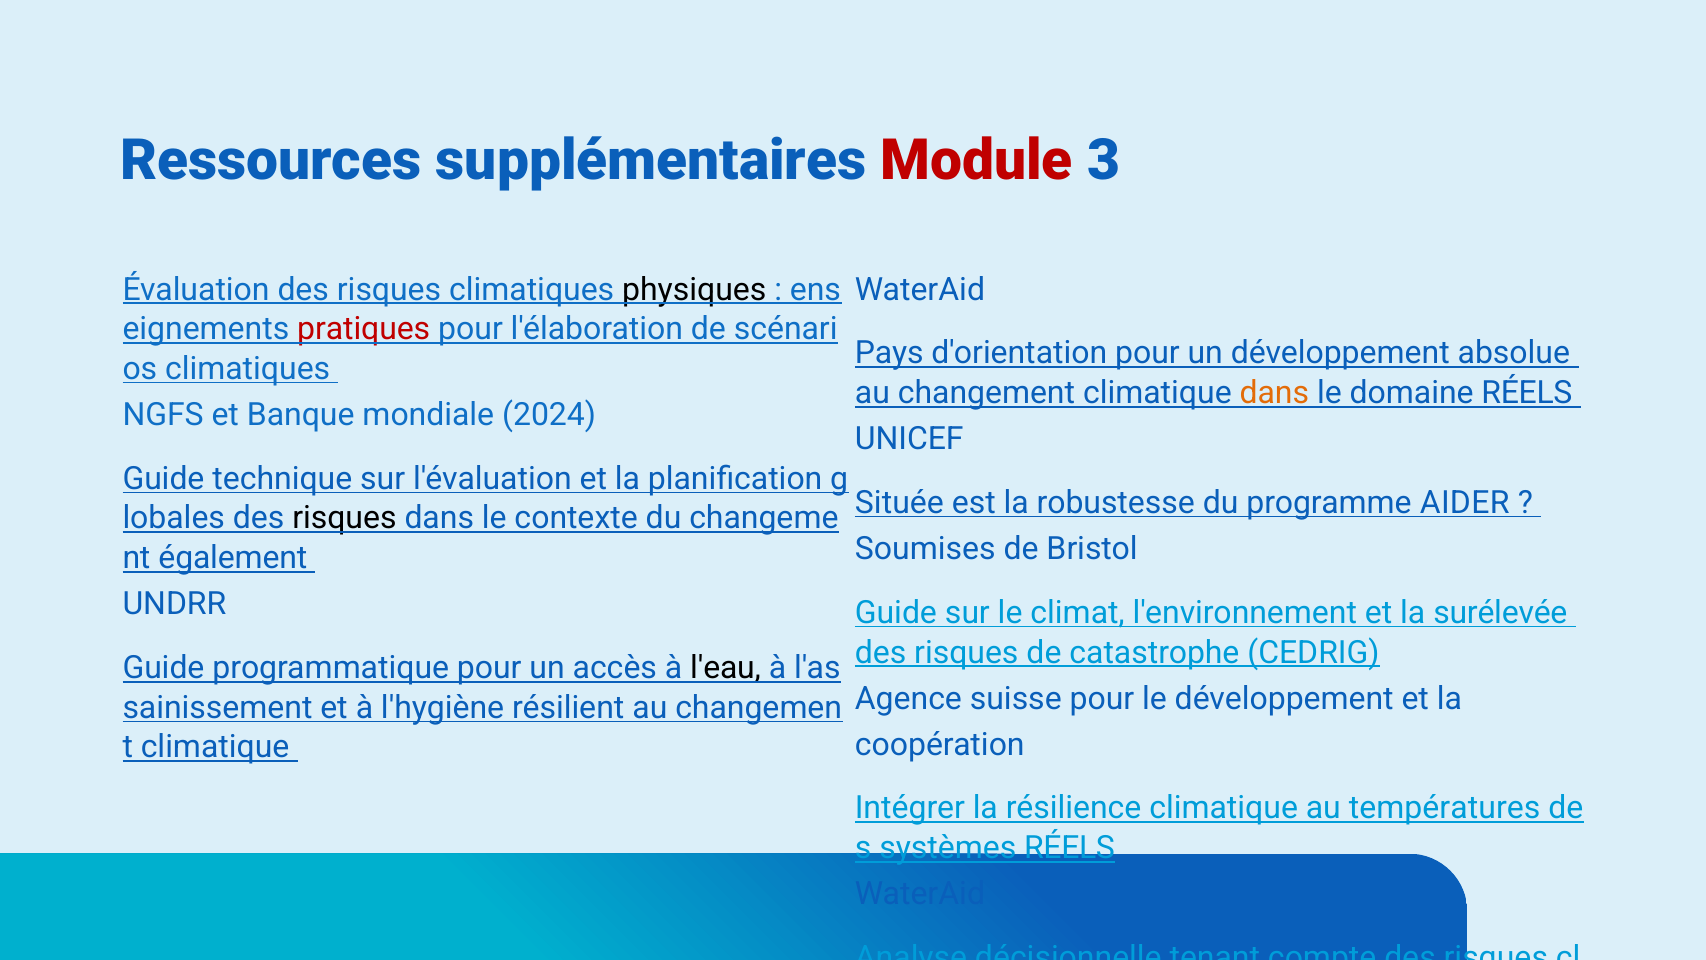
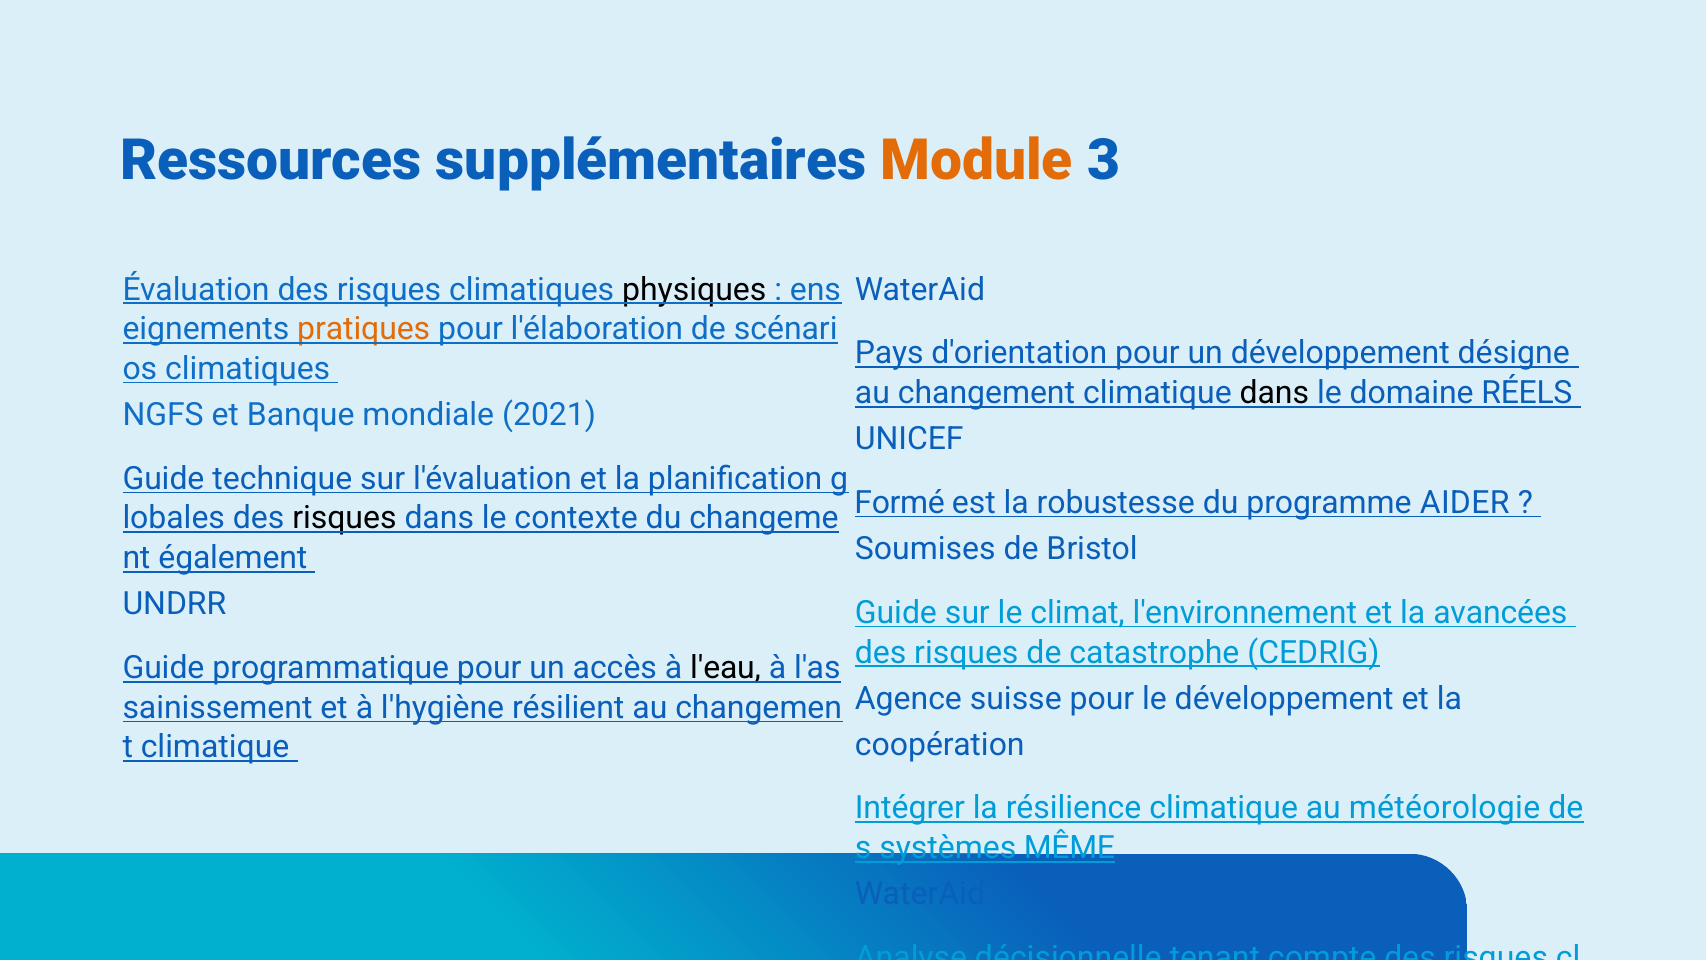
Module colour: red -> orange (977, 161)
pratiques colour: red -> orange (364, 329)
absolue: absolue -> désigne (1514, 353)
dans colour: orange -> black (1274, 393)
2024: 2024 -> 2021 (549, 415)
Située: Située -> Formé (900, 503)
surélevée: surélevée -> avancées (1500, 613)
températures: températures -> météorologie (1444, 808)
systèmes RÉELS: RÉELS -> MÊME (1069, 848)
